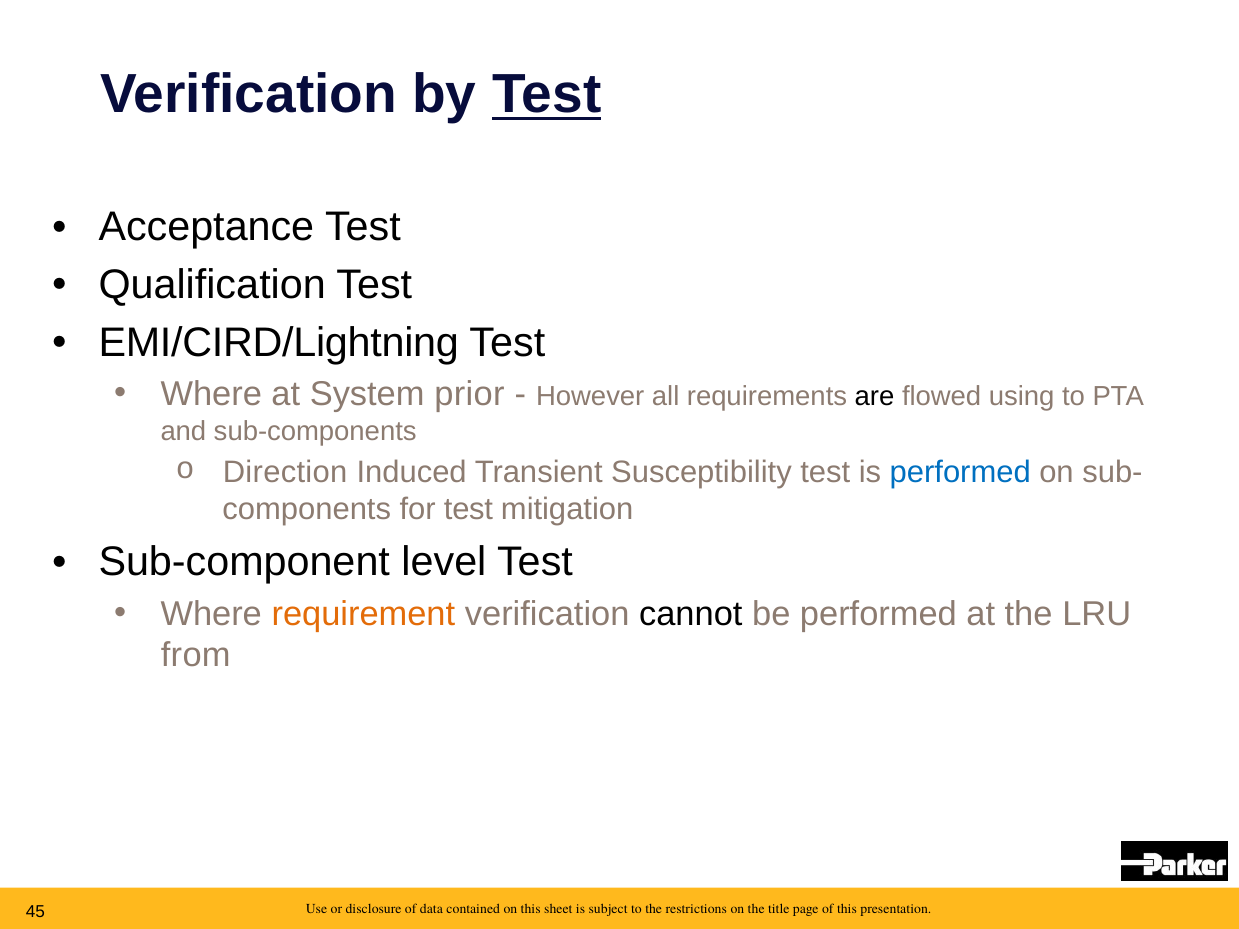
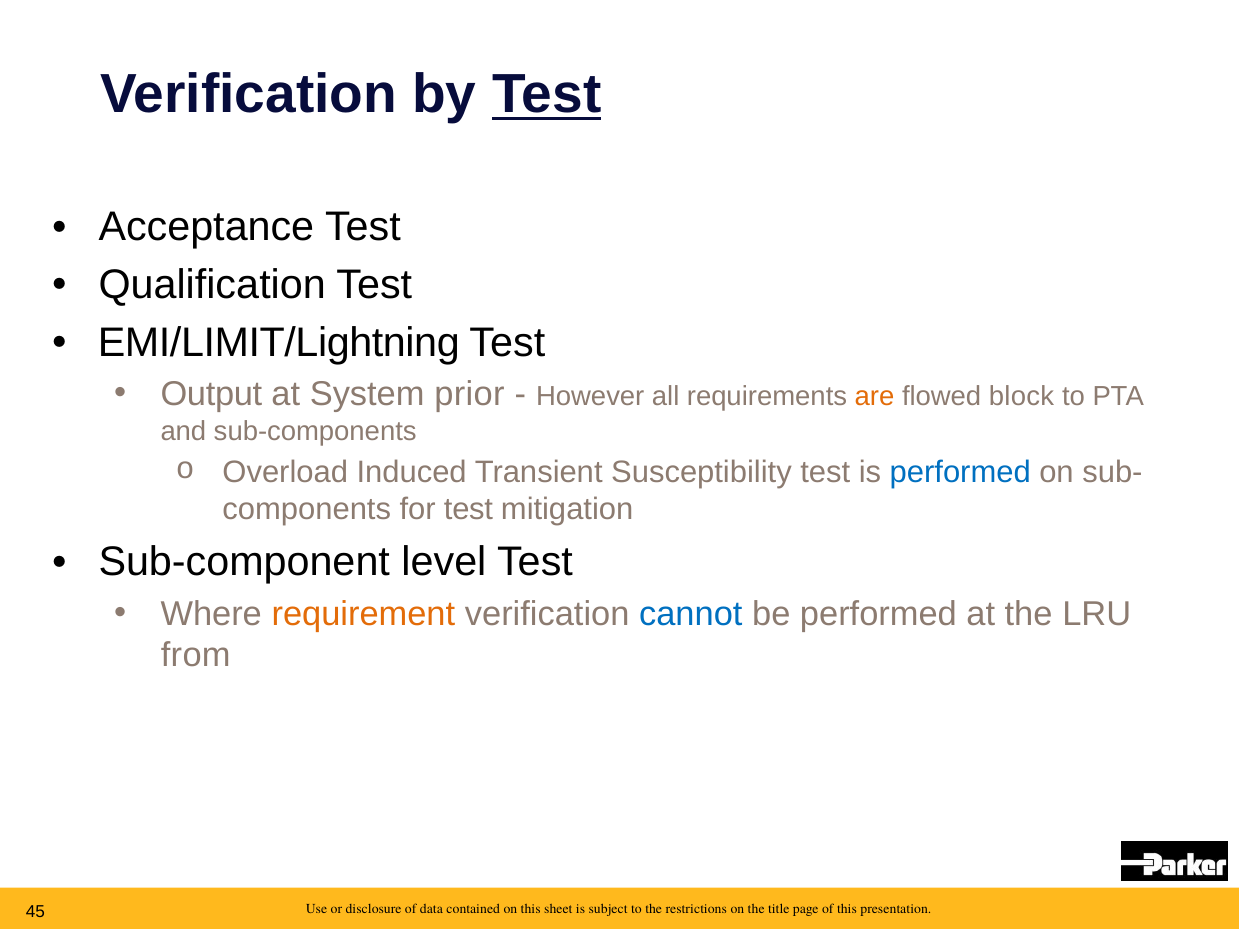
EMI/CIRD/Lightning: EMI/CIRD/Lightning -> EMI/LIMIT/Lightning (279, 343)
Where: Where -> Output (211, 395)
are colour: black -> orange (875, 397)
using: using -> block (1022, 397)
Direction: Direction -> Overload (285, 473)
cannot colour: black -> blue (691, 614)
